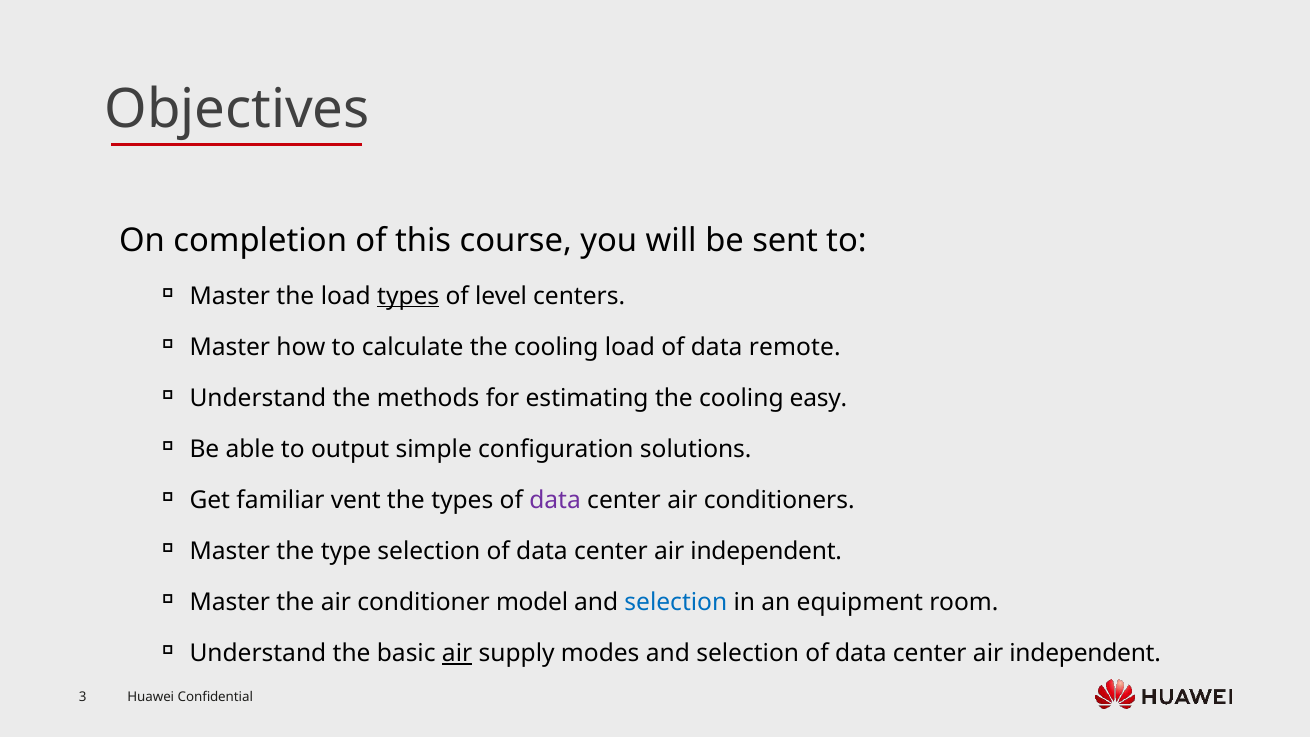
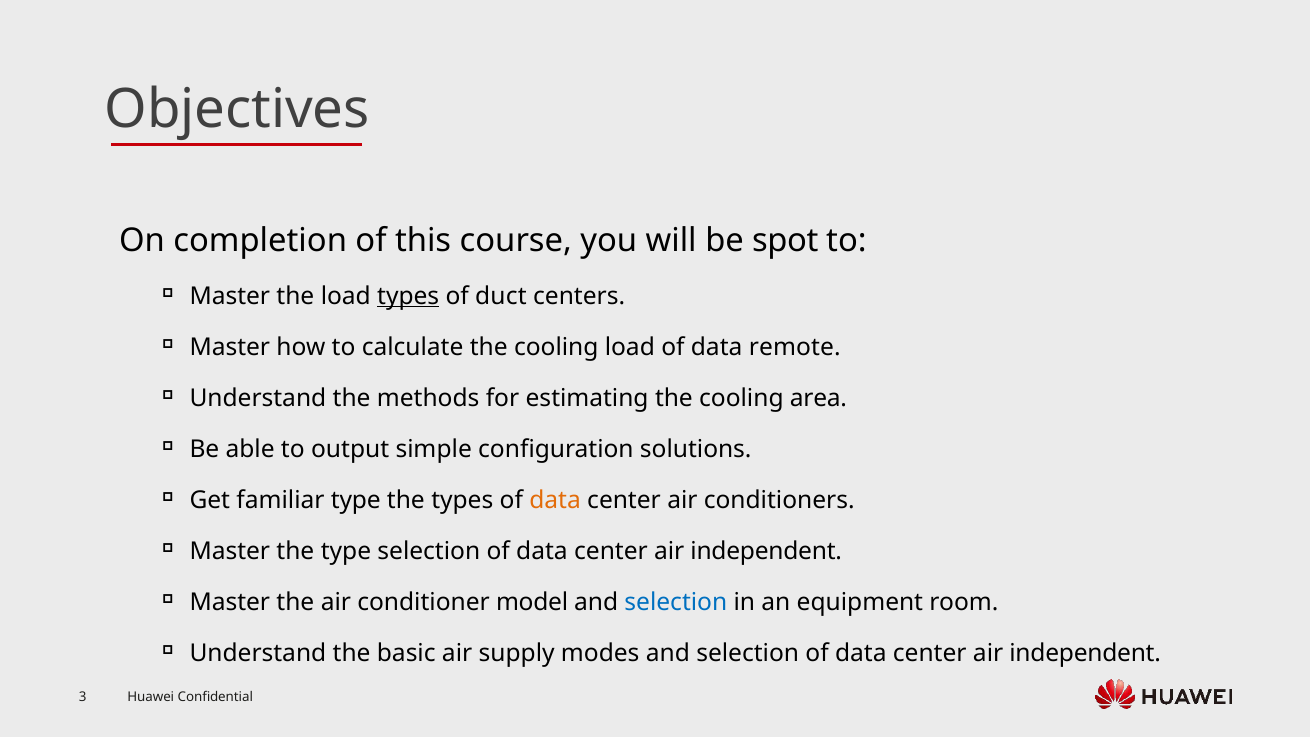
sent: sent -> spot (785, 241)
level: level -> duct (501, 296)
easy: easy -> area (818, 398)
familiar vent: vent -> type (356, 500)
data colour: purple -> orange (555, 500)
air underline: present -> none (457, 653)
